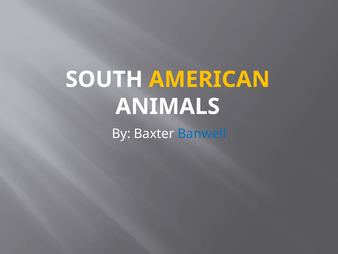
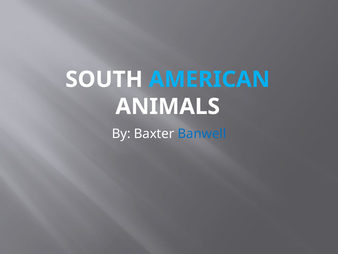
AMERICAN colour: yellow -> light blue (209, 79)
